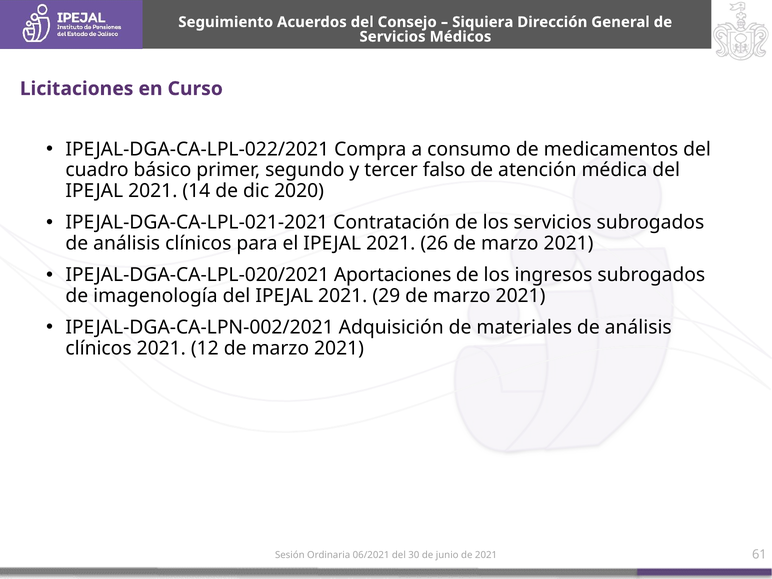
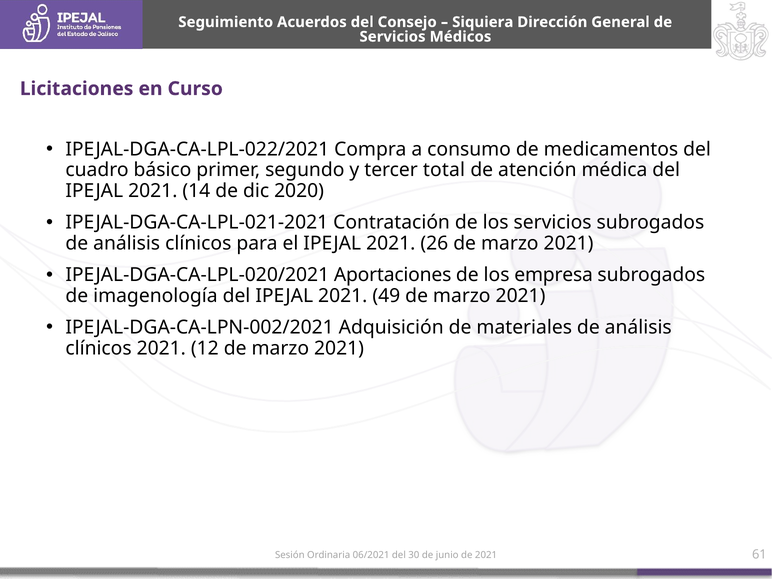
falso: falso -> total (444, 170)
ingresos: ingresos -> empresa (554, 275)
29: 29 -> 49 (386, 296)
